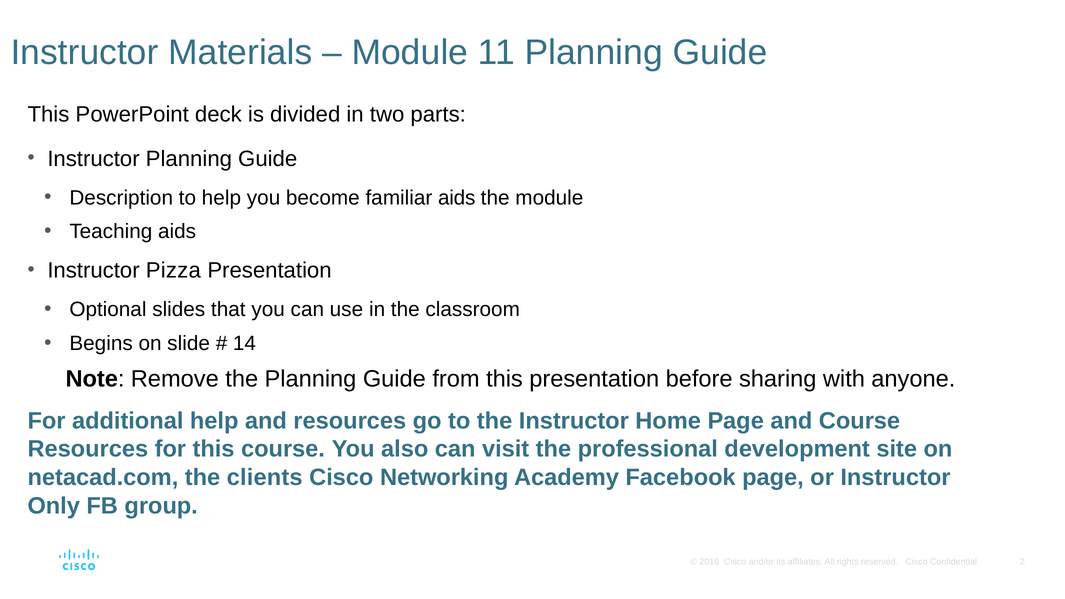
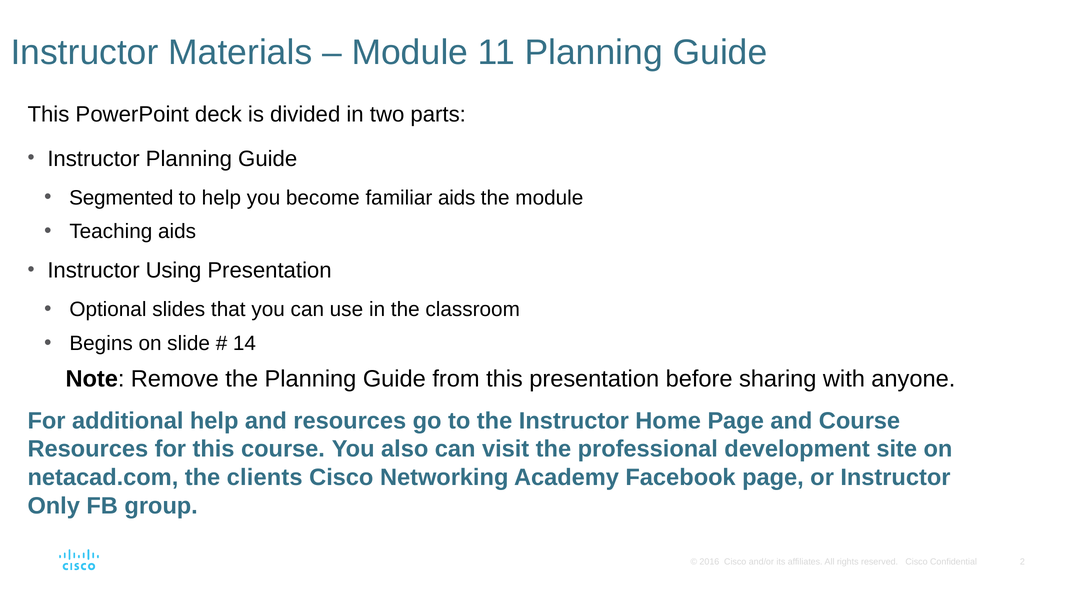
Description: Description -> Segmented (121, 198)
Pizza: Pizza -> Using (174, 271)
